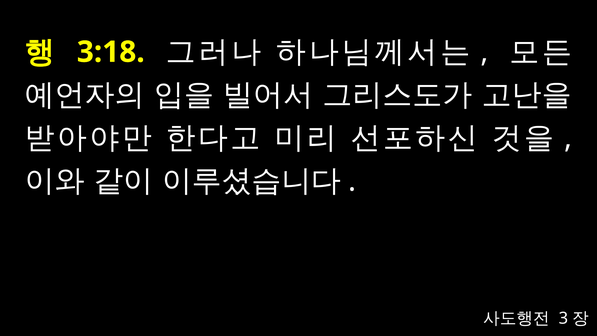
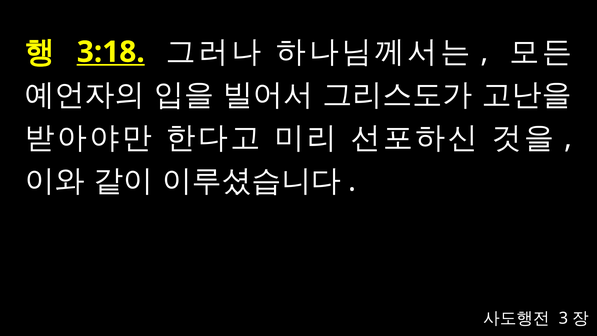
3:18 underline: none -> present (111, 52)
